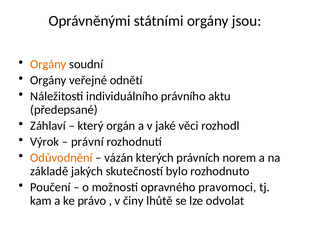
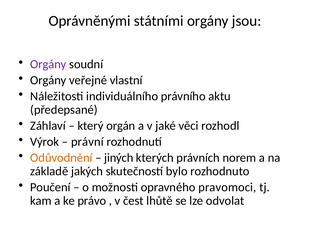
Orgány colour: orange -> purple (48, 64)
odnětí: odnětí -> vlastní (126, 80)
vázán: vázán -> jiných (119, 157)
činy: činy -> čest (133, 200)
